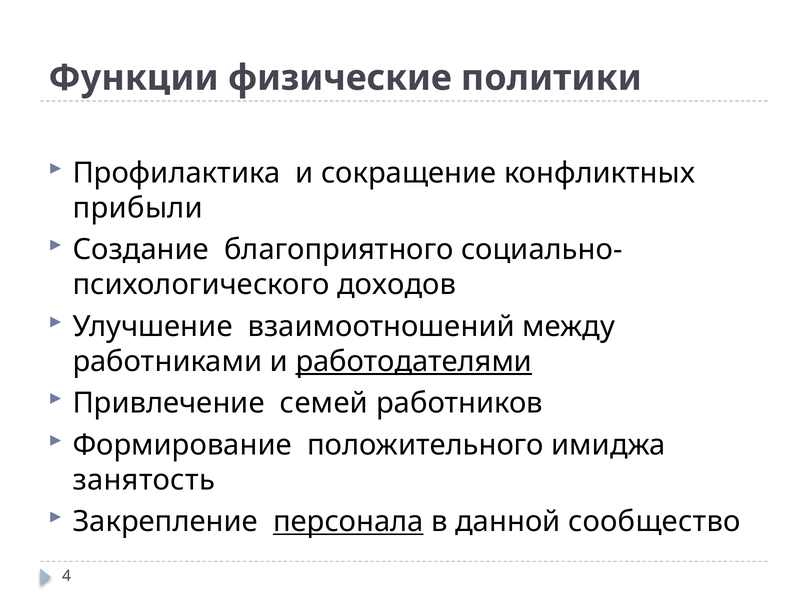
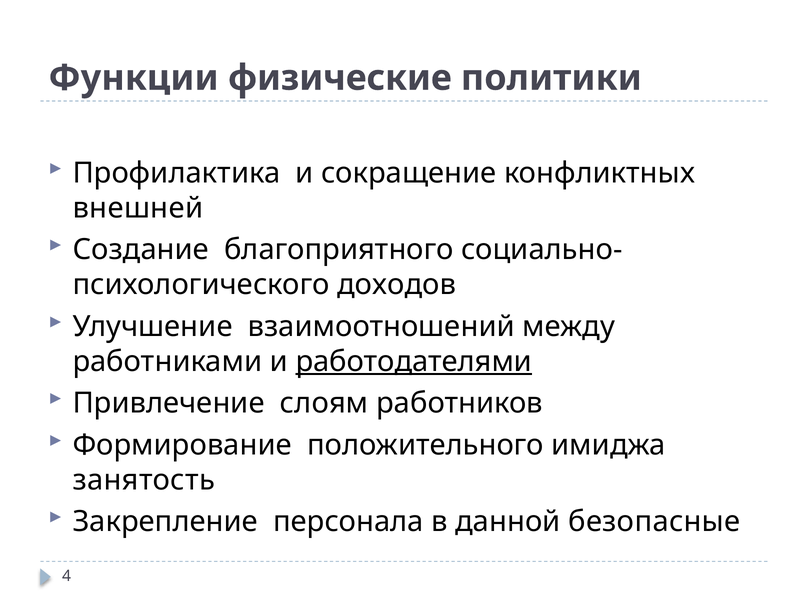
прибыли: прибыли -> внешней (138, 208)
семей: семей -> слоям (324, 403)
персонала underline: present -> none (348, 522)
сообщество: сообщество -> безопасные (654, 522)
